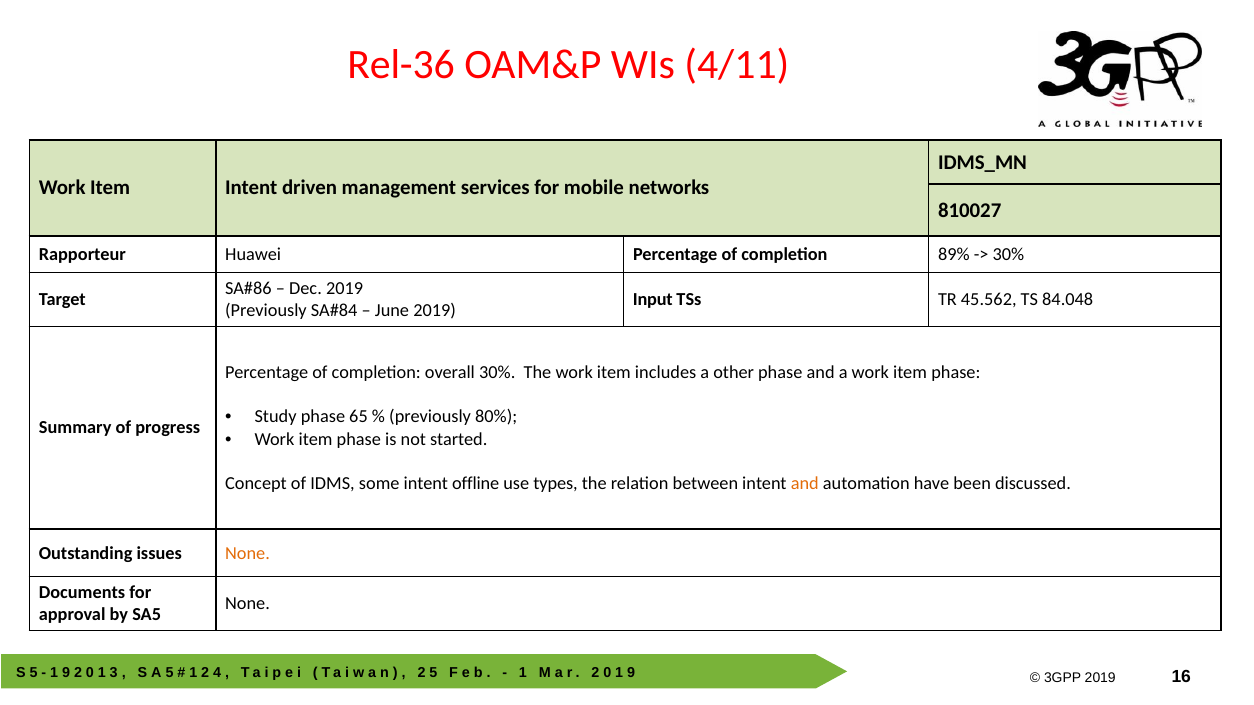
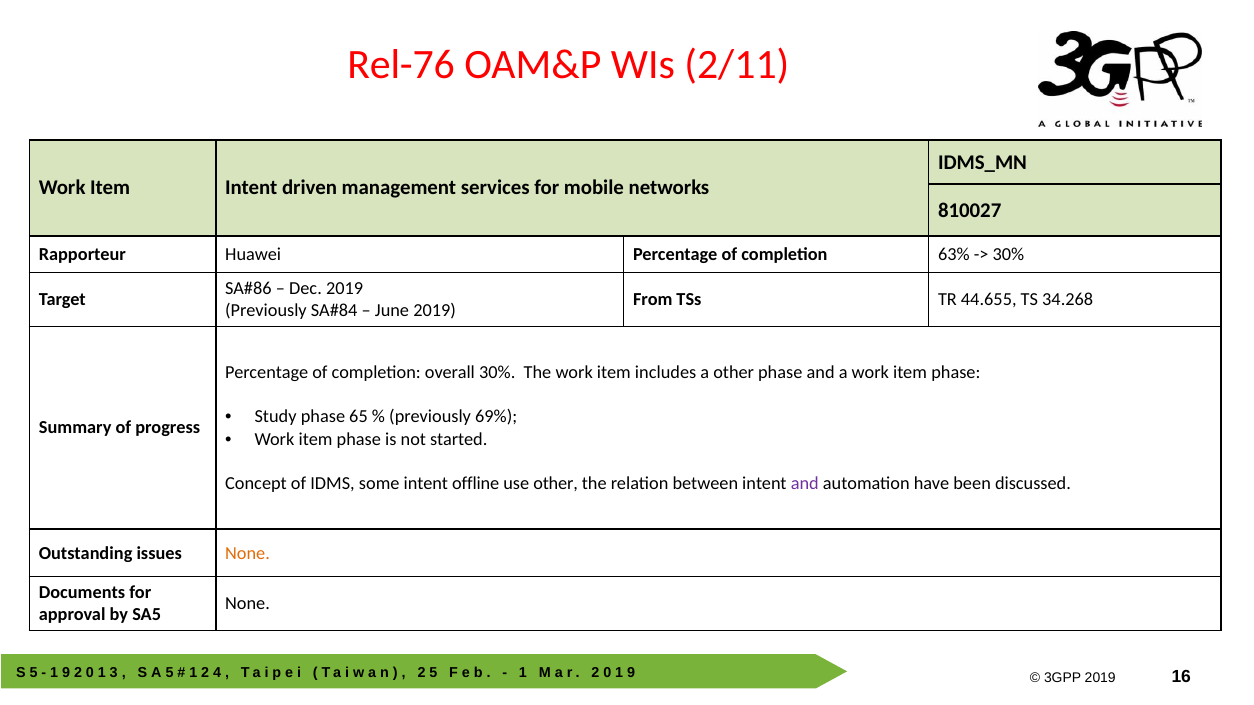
Rel-36: Rel-36 -> Rel-76 (401, 65)
4/11: 4/11 -> 2/11 (737, 65)
89%: 89% -> 63% (954, 255)
Input: Input -> From (653, 300)
45.562: 45.562 -> 44.655 (989, 300)
84.048: 84.048 -> 34.268 (1068, 300)
80%: 80% -> 69% (496, 417)
use types: types -> other (556, 484)
and colour: orange -> purple (805, 484)
